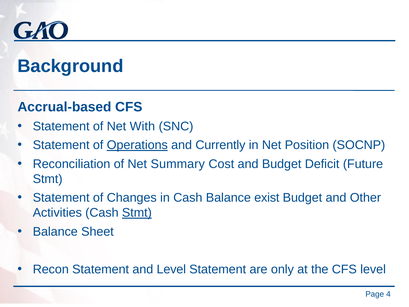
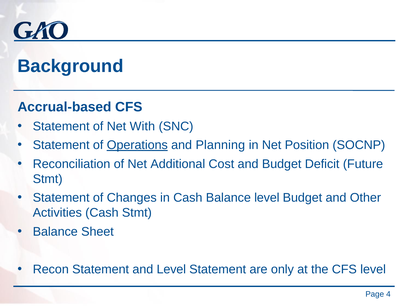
Currently: Currently -> Planning (220, 145)
Summary: Summary -> Additional (178, 164)
Balance exist: exist -> level (267, 198)
Stmt underline: present -> none (137, 213)
